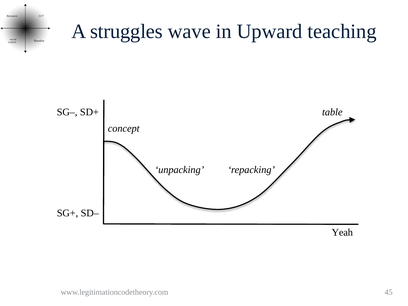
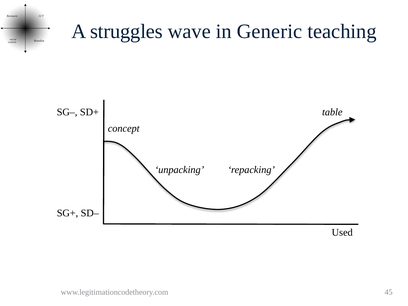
Upward: Upward -> Generic (270, 31)
Yeah: Yeah -> Used (342, 233)
